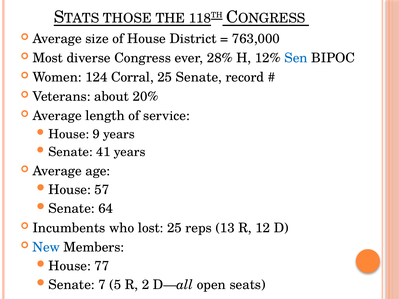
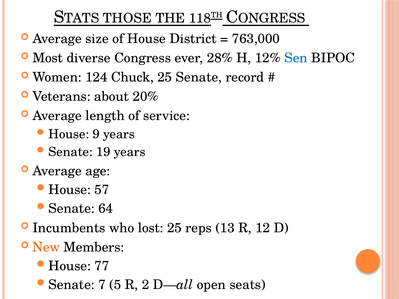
Corral: Corral -> Chuck (132, 77)
41: 41 -> 19 (103, 152)
New colour: blue -> orange (46, 247)
